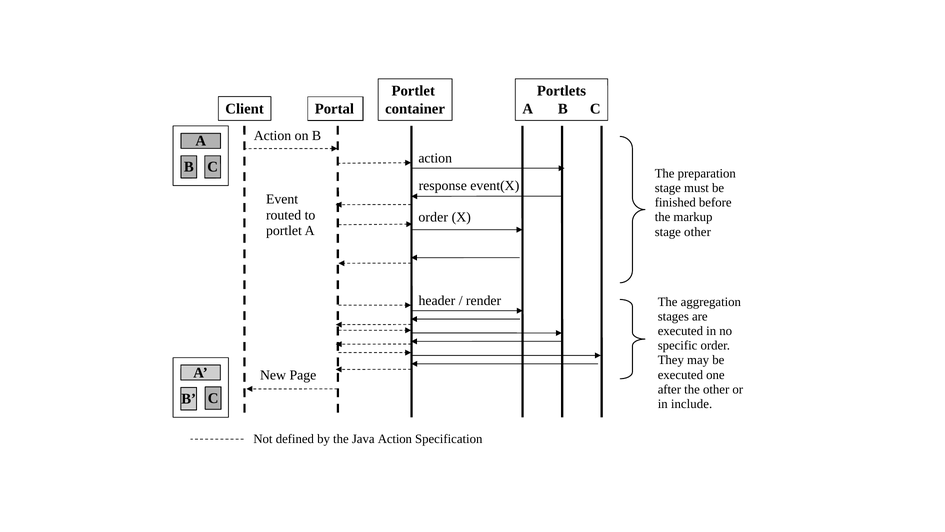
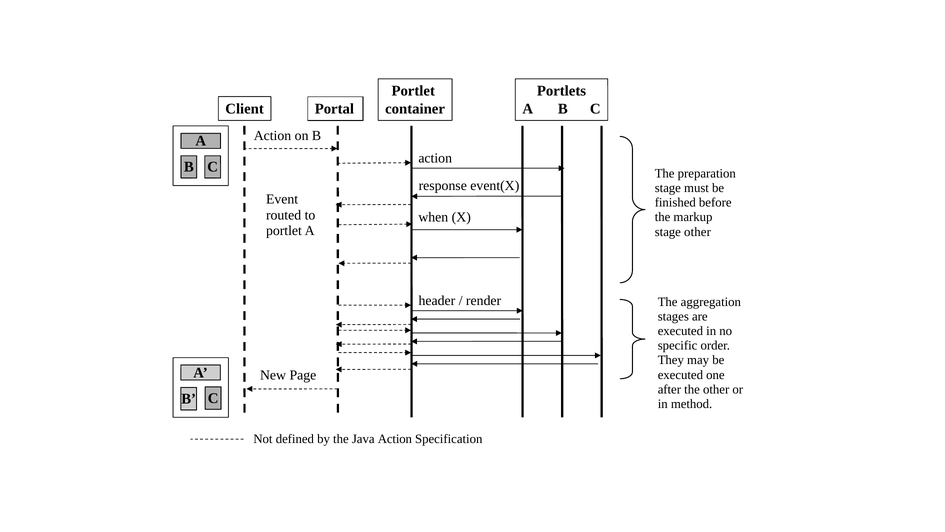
order: order -> when (433, 217)
include: include -> method (692, 404)
